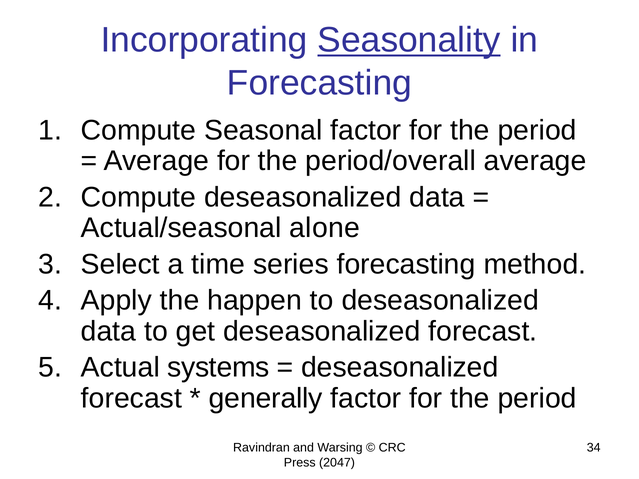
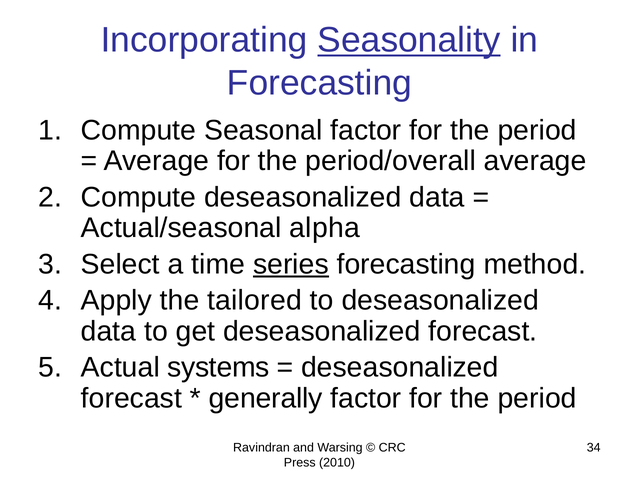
alone: alone -> alpha (325, 228)
series underline: none -> present (291, 264)
happen: happen -> tailored (255, 301)
2047: 2047 -> 2010 (337, 463)
